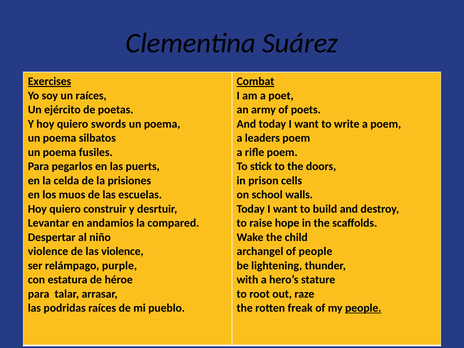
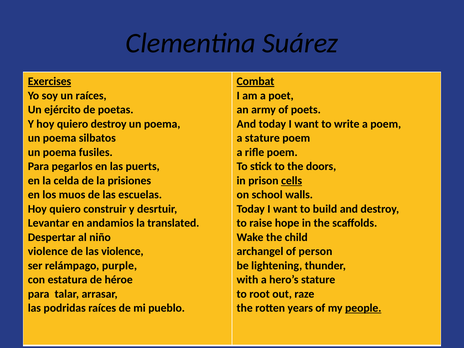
quiero swords: swords -> destroy (109, 124)
a leaders: leaders -> stature (262, 138)
cells underline: none -> present (292, 181)
compared: compared -> translated (173, 223)
of people: people -> person (315, 251)
freak: freak -> years (300, 308)
